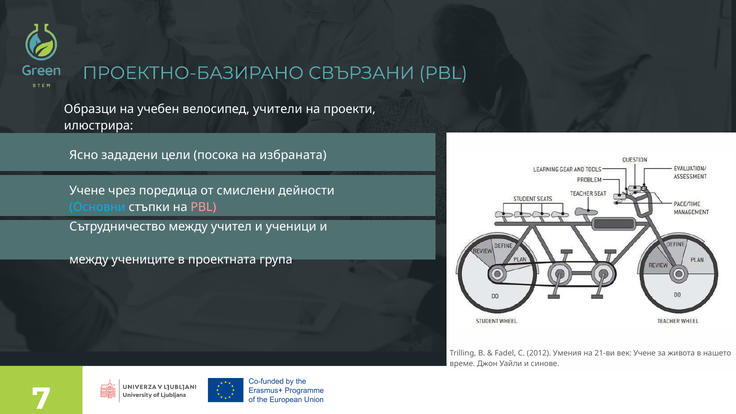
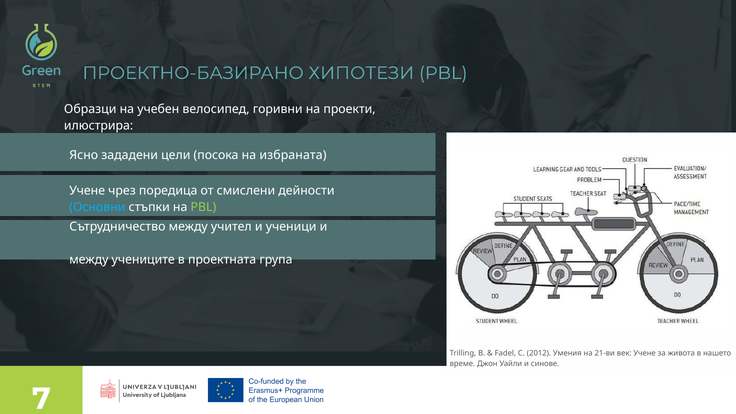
СВЪРЗАНИ: СВЪРЗАНИ -> ХИПОТЕЗИ (361, 73)
учители: учители -> горивни (278, 109)
PBL colour: pink -> light green (203, 207)
